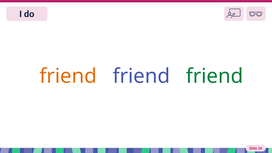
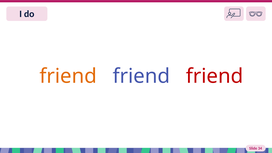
friend colour: green -> red (215, 76)
